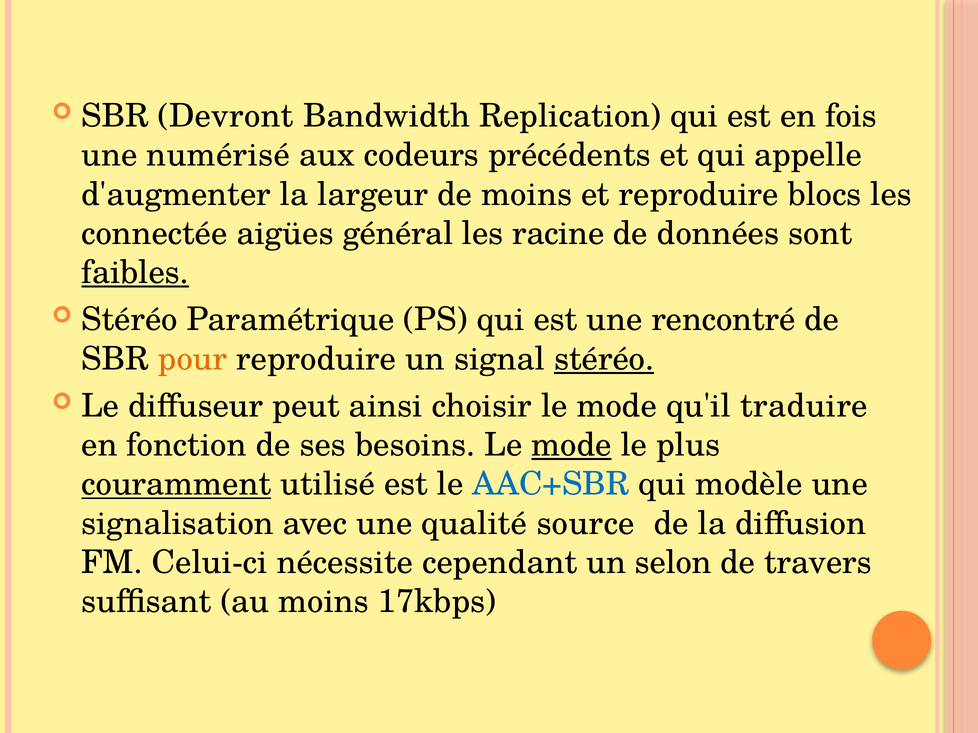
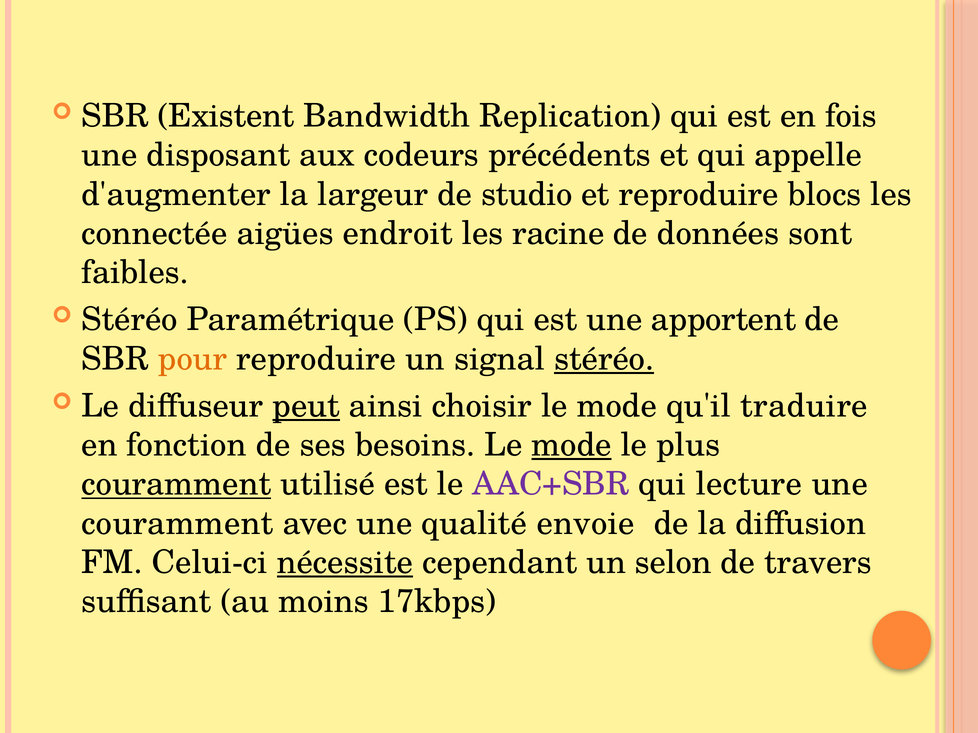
Devront: Devront -> Existent (226, 116)
numérisé: numérisé -> disposant (218, 155)
de moins: moins -> studio (527, 194)
général: général -> endroit (398, 234)
faibles underline: present -> none (135, 273)
rencontré: rencontré -> apportent (724, 320)
peut underline: none -> present (306, 406)
AAC+SBR colour: blue -> purple (551, 485)
modèle: modèle -> lecture (749, 485)
signalisation: signalisation -> couramment (177, 524)
source: source -> envoie (586, 524)
nécessite underline: none -> present (345, 563)
